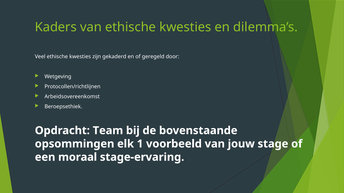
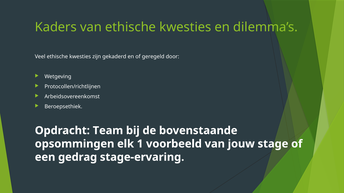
moraal: moraal -> gedrag (78, 158)
